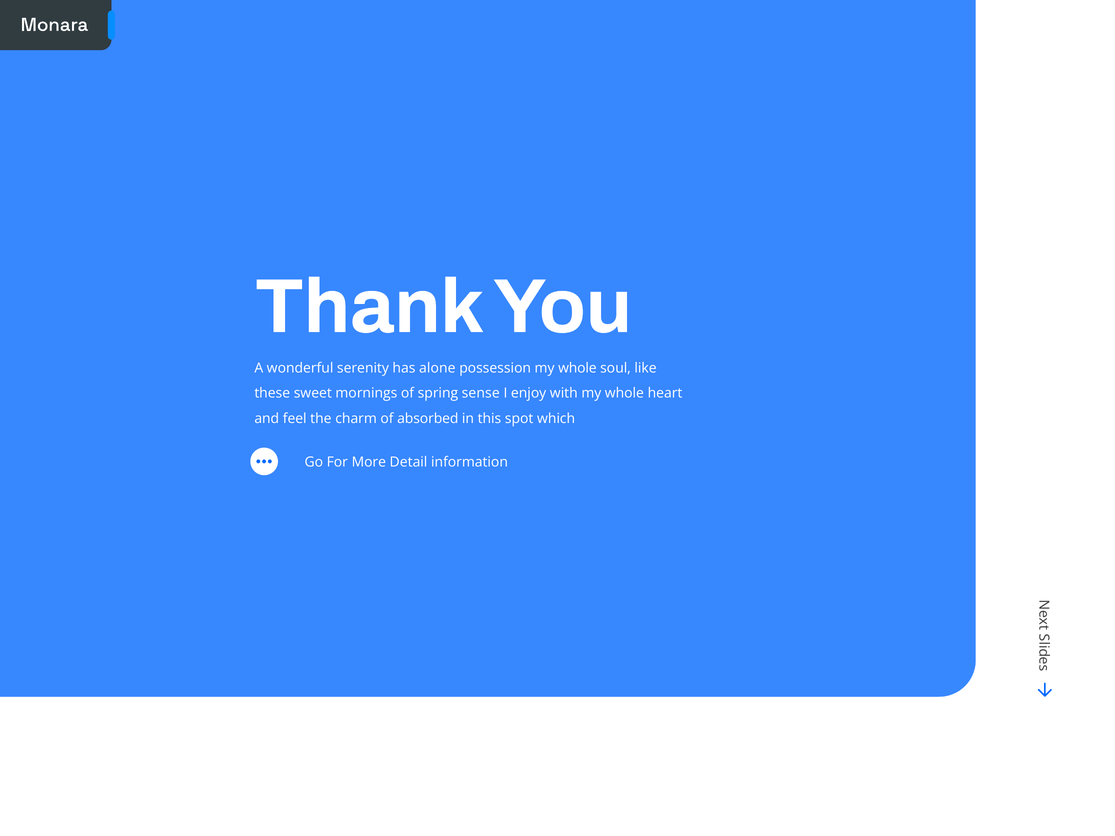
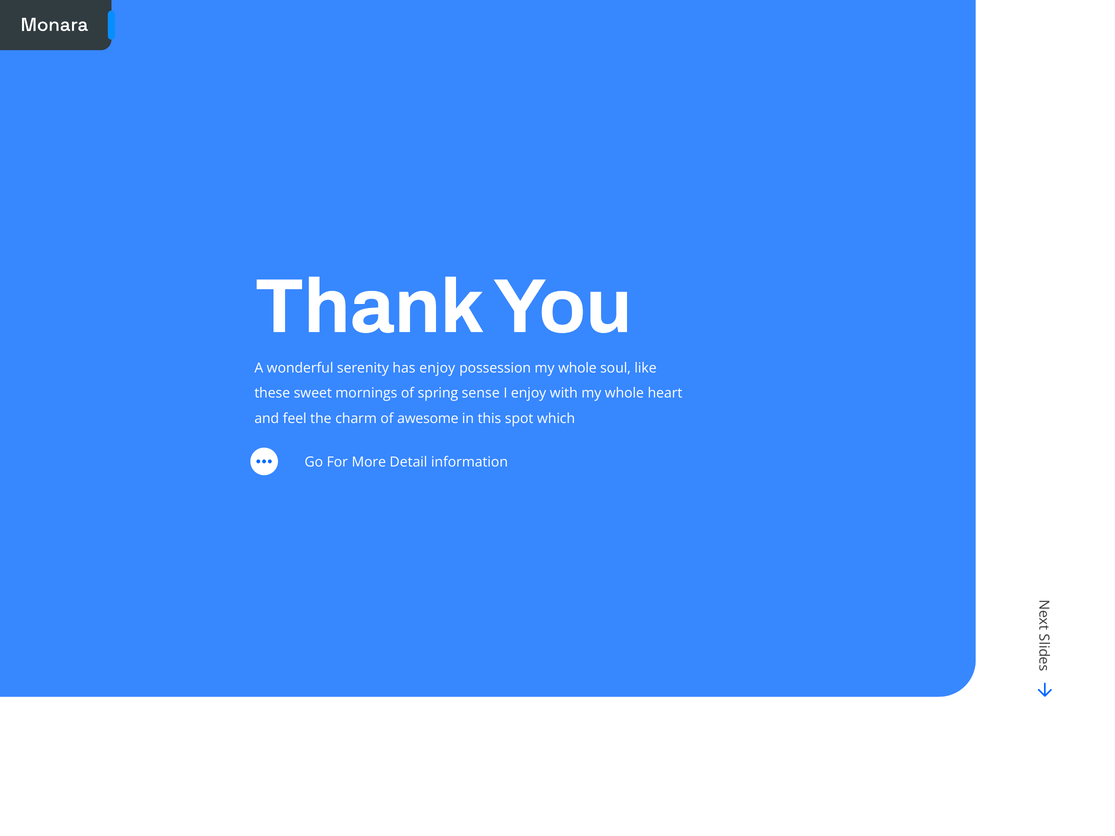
has alone: alone -> enjoy (437, 368)
absorbed: absorbed -> awesome (428, 419)
